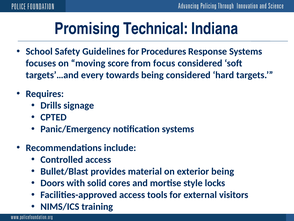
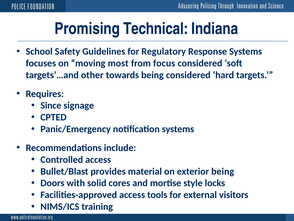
Procedures: Procedures -> Regulatory (164, 51)
score: score -> most (118, 63)
every: every -> other (92, 75)
Drills: Drills -> Since (51, 105)
